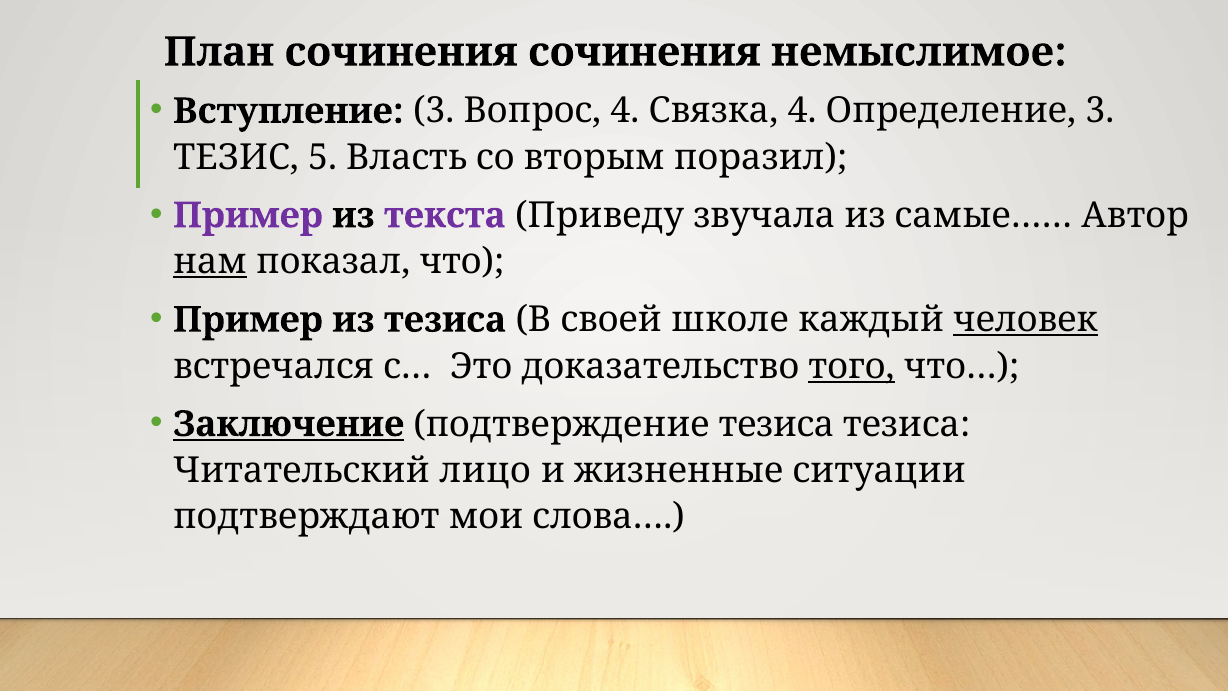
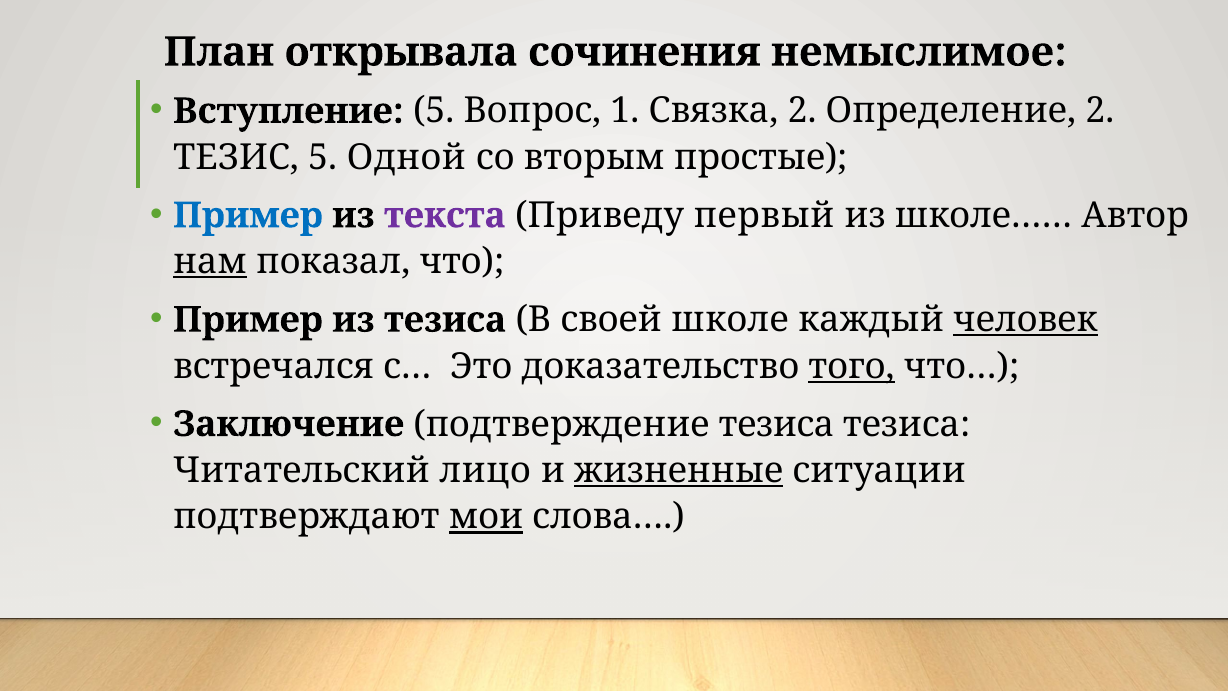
План сочинения: сочинения -> открывала (401, 52)
Вступление 3: 3 -> 5 (434, 111)
Вопрос 4: 4 -> 1 (625, 111)
Связка 4: 4 -> 2 (802, 111)
Определение 3: 3 -> 2 (1100, 111)
Власть: Власть -> Одной (406, 158)
поразил: поразил -> простые (761, 158)
Пример colour: purple -> blue (248, 215)
звучала: звучала -> первый (764, 215)
самые……: самые…… -> школе…… (984, 215)
Заключение underline: present -> none (289, 424)
жизненные underline: none -> present (679, 470)
мои underline: none -> present (486, 517)
